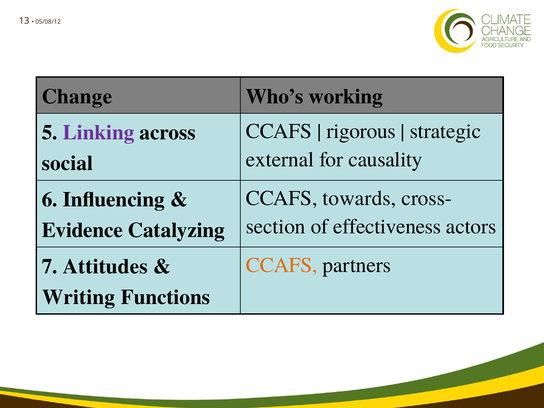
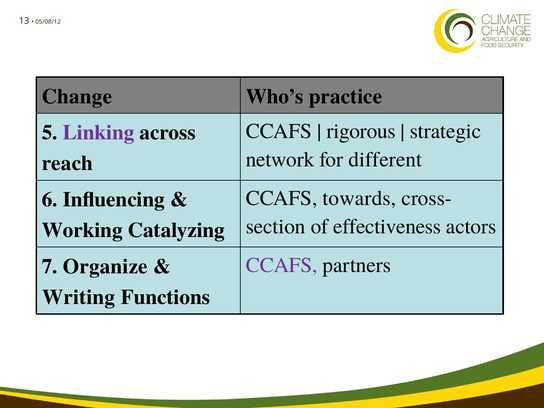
working: working -> practice (345, 96)
external: external -> network (280, 159)
causality: causality -> different (385, 159)
social: social -> reach (67, 163)
Evidence: Evidence -> Working (82, 230)
CCAFS colour: orange -> purple (282, 265)
Attitudes: Attitudes -> Organize (105, 266)
